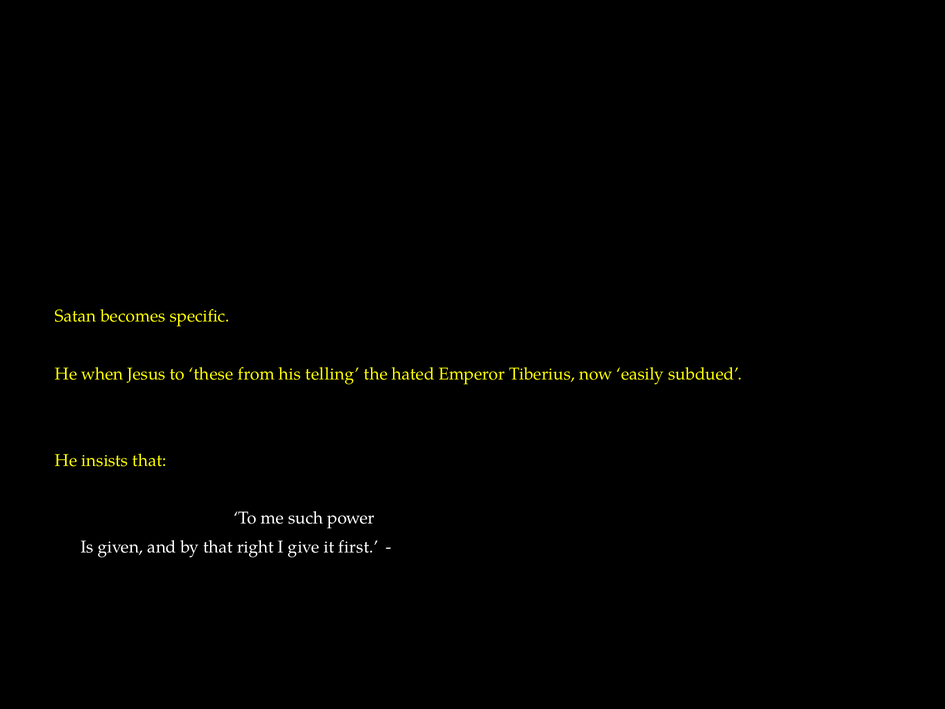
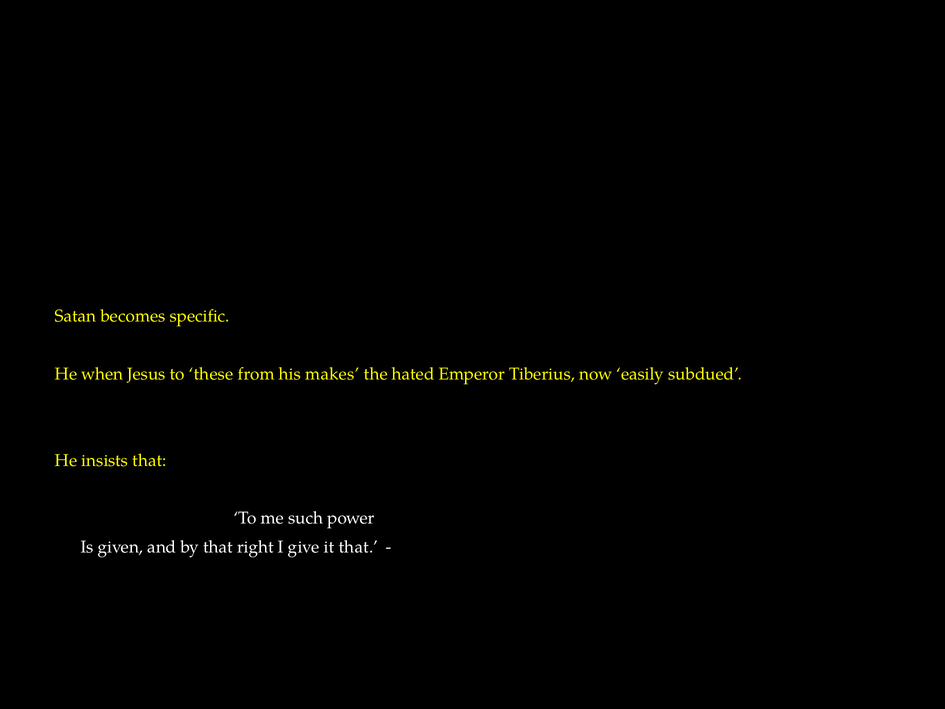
telling: telling -> makes (332, 374)
it first: first -> that (358, 547)
